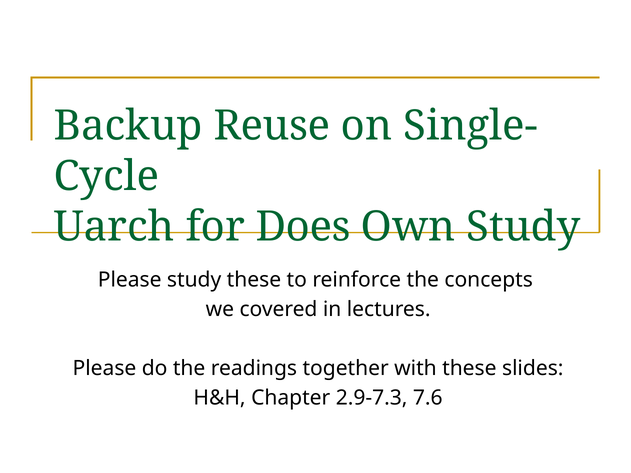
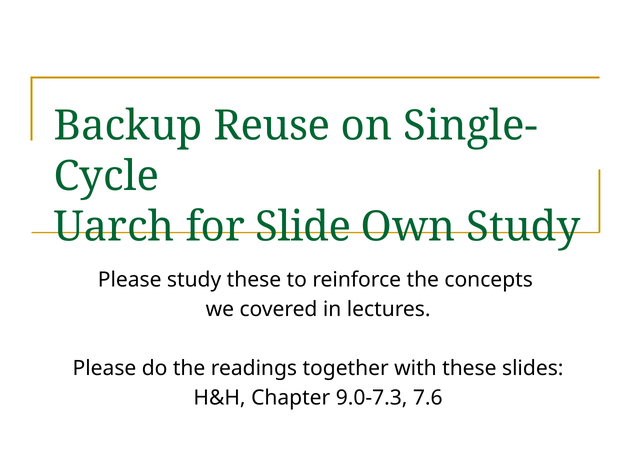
Does: Does -> Slide (303, 227)
2.9-7.3: 2.9-7.3 -> 9.0-7.3 (372, 398)
